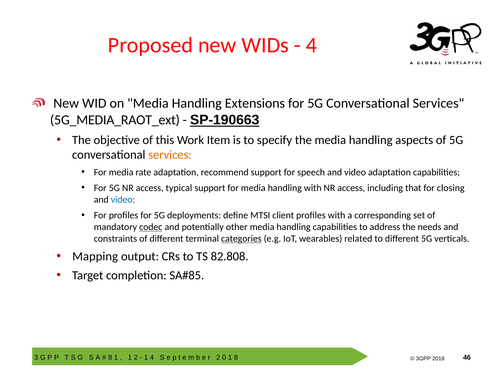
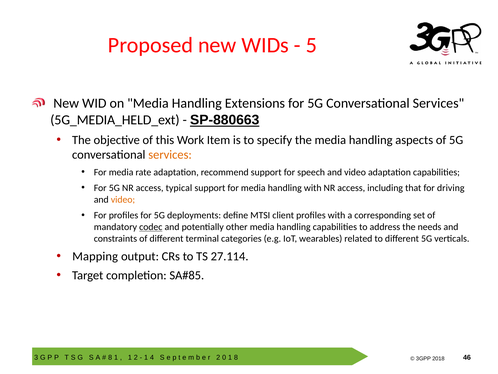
4: 4 -> 5 (311, 45)
5G_MEDIA_RAOT_ext: 5G_MEDIA_RAOT_ext -> 5G_MEDIA_HELD_ext (115, 120)
SP-190663: SP-190663 -> SP-880663 (225, 120)
closing: closing -> driving (451, 188)
video colour: blue -> orange (123, 199)
categories underline: present -> none (241, 238)
82.808: 82.808 -> 27.114 (230, 256)
